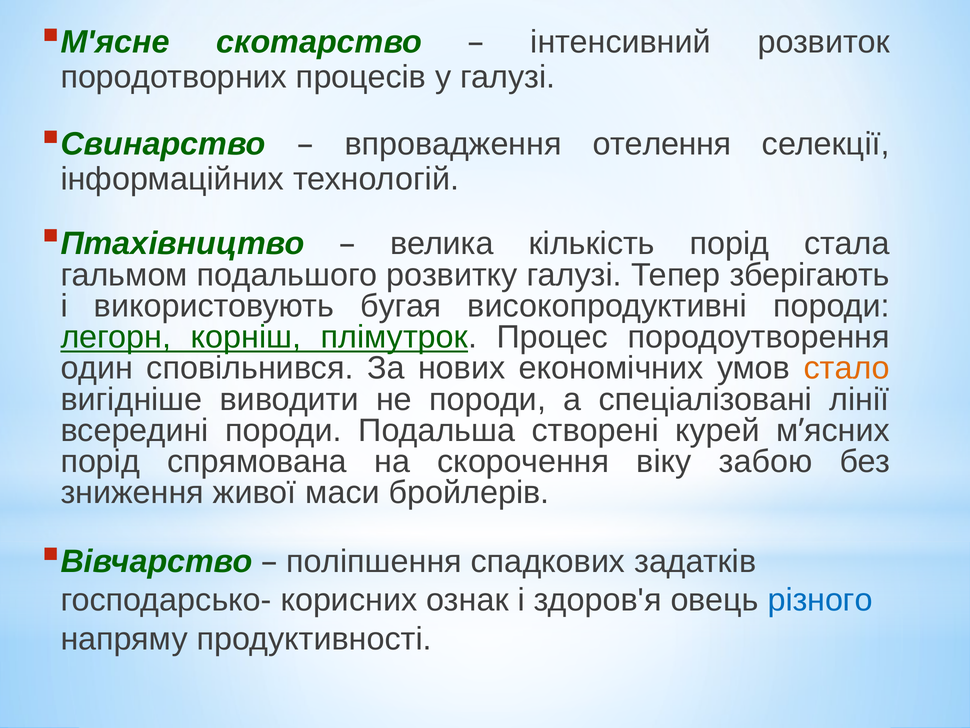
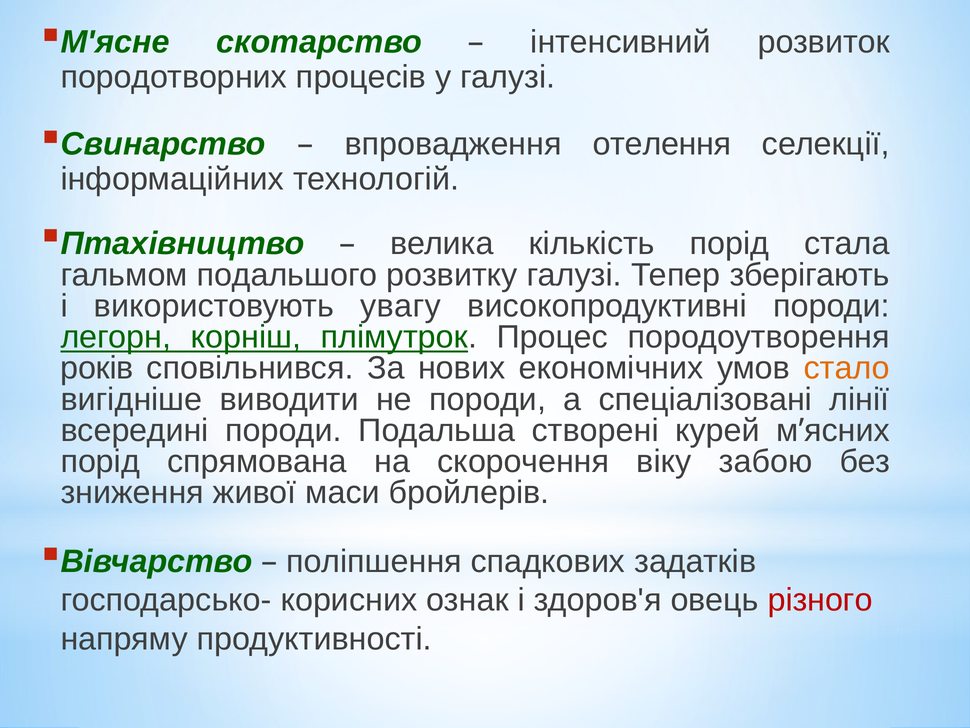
бугая: бугая -> увагу (401, 306)
один: один -> років (97, 368)
різного colour: blue -> red (820, 600)
